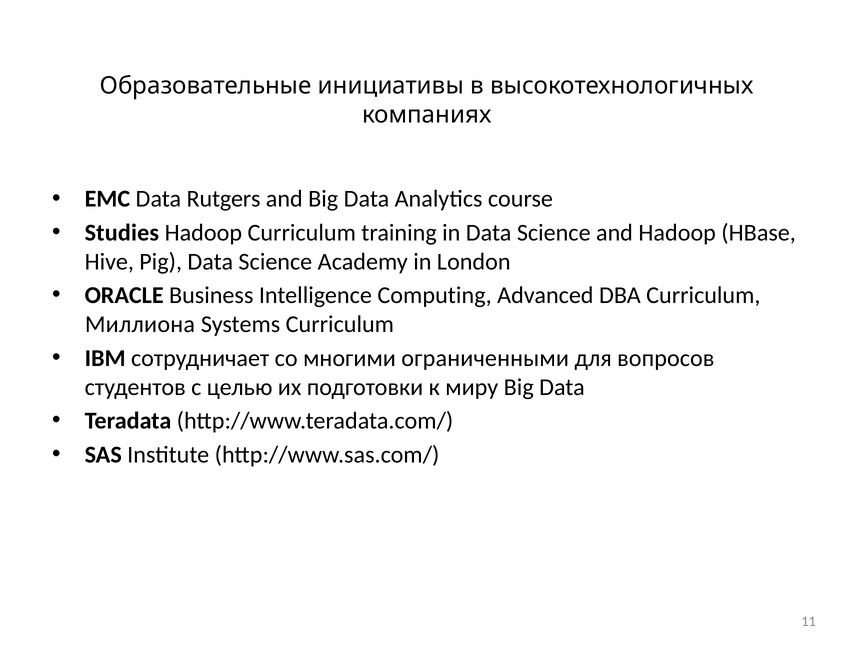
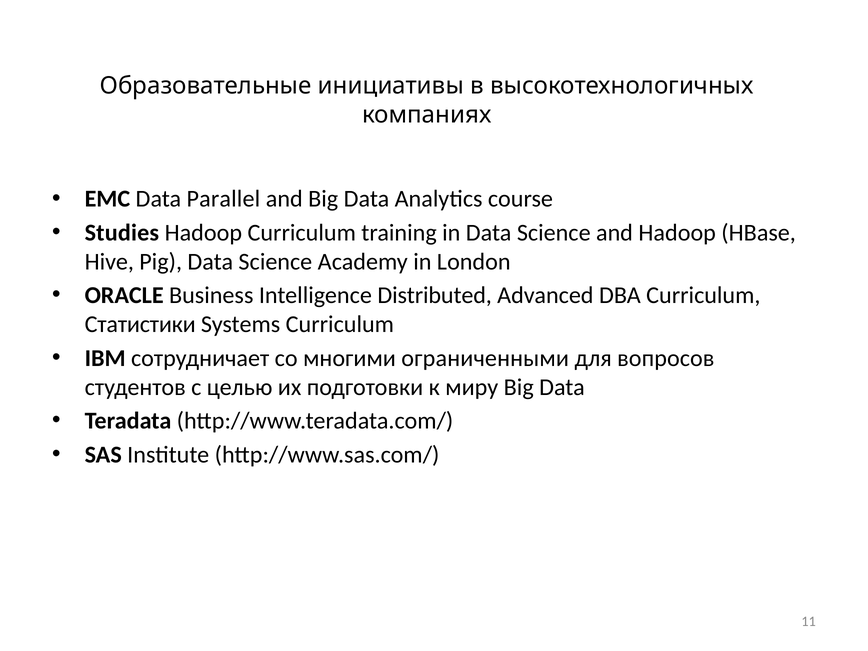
Rutgers: Rutgers -> Parallel (223, 199)
Computing: Computing -> Distributed (435, 295)
Миллиона: Миллиона -> Статистики (140, 324)
